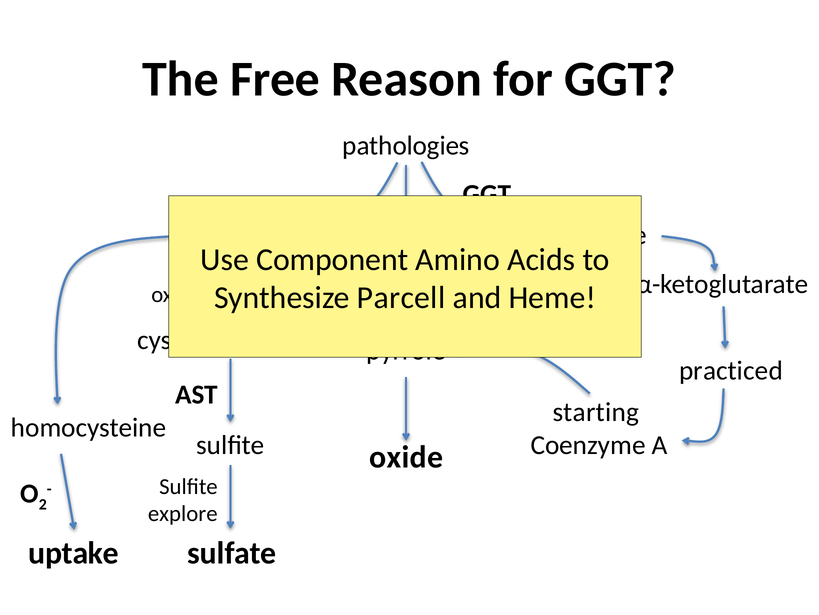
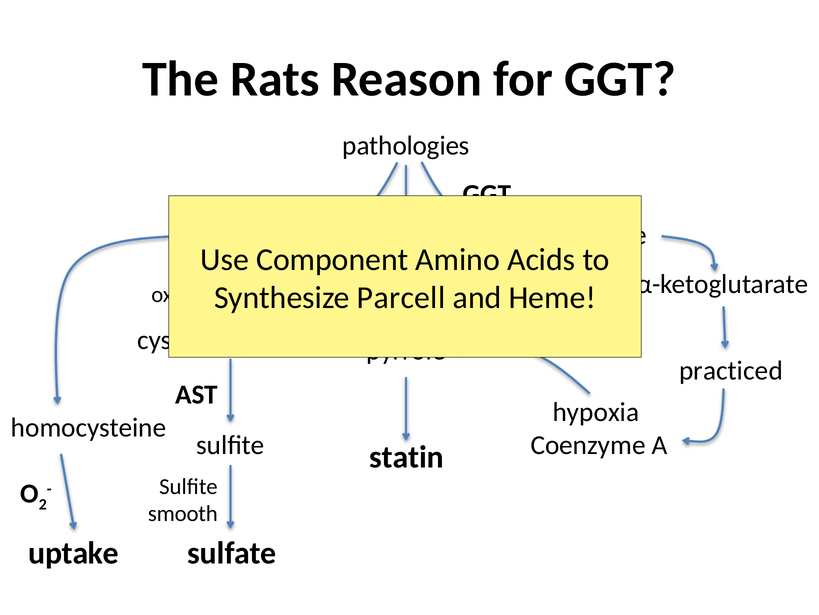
Free: Free -> Rats (275, 79)
starting: starting -> hypoxia (596, 412)
oxide: oxide -> statin (407, 457)
explore: explore -> smooth (183, 513)
